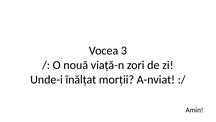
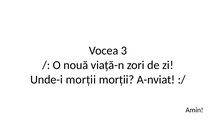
Unde-i înălțat: înălțat -> morții (81, 79)
